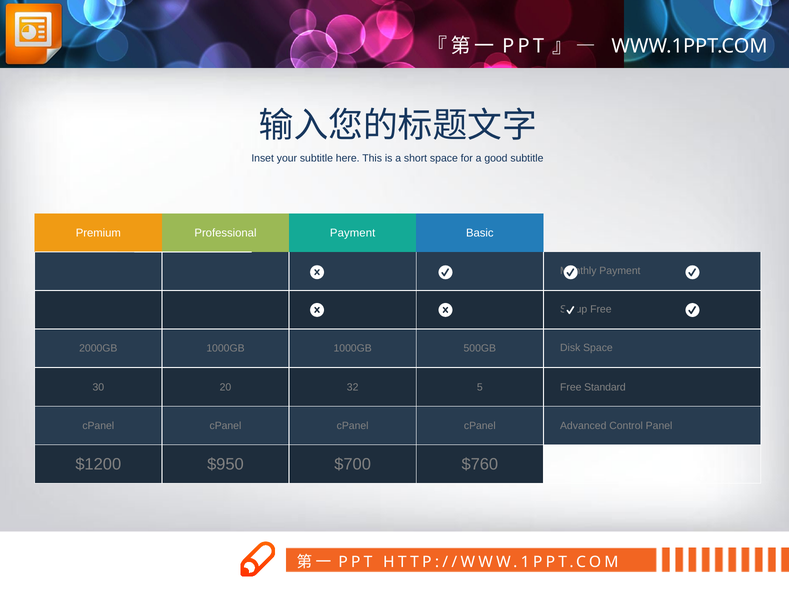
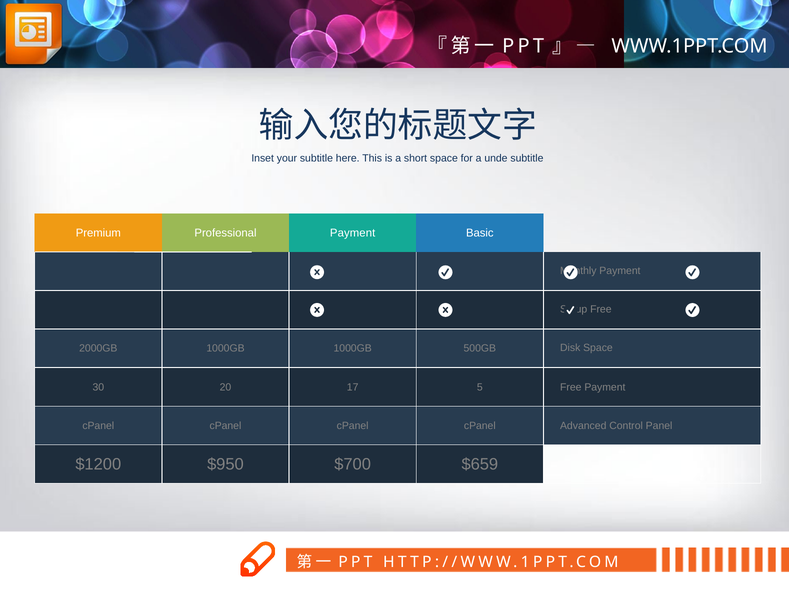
good: good -> unde (496, 158)
32: 32 -> 17 (353, 387)
Free Standard: Standard -> Payment (605, 387)
$760: $760 -> $659 (480, 464)
